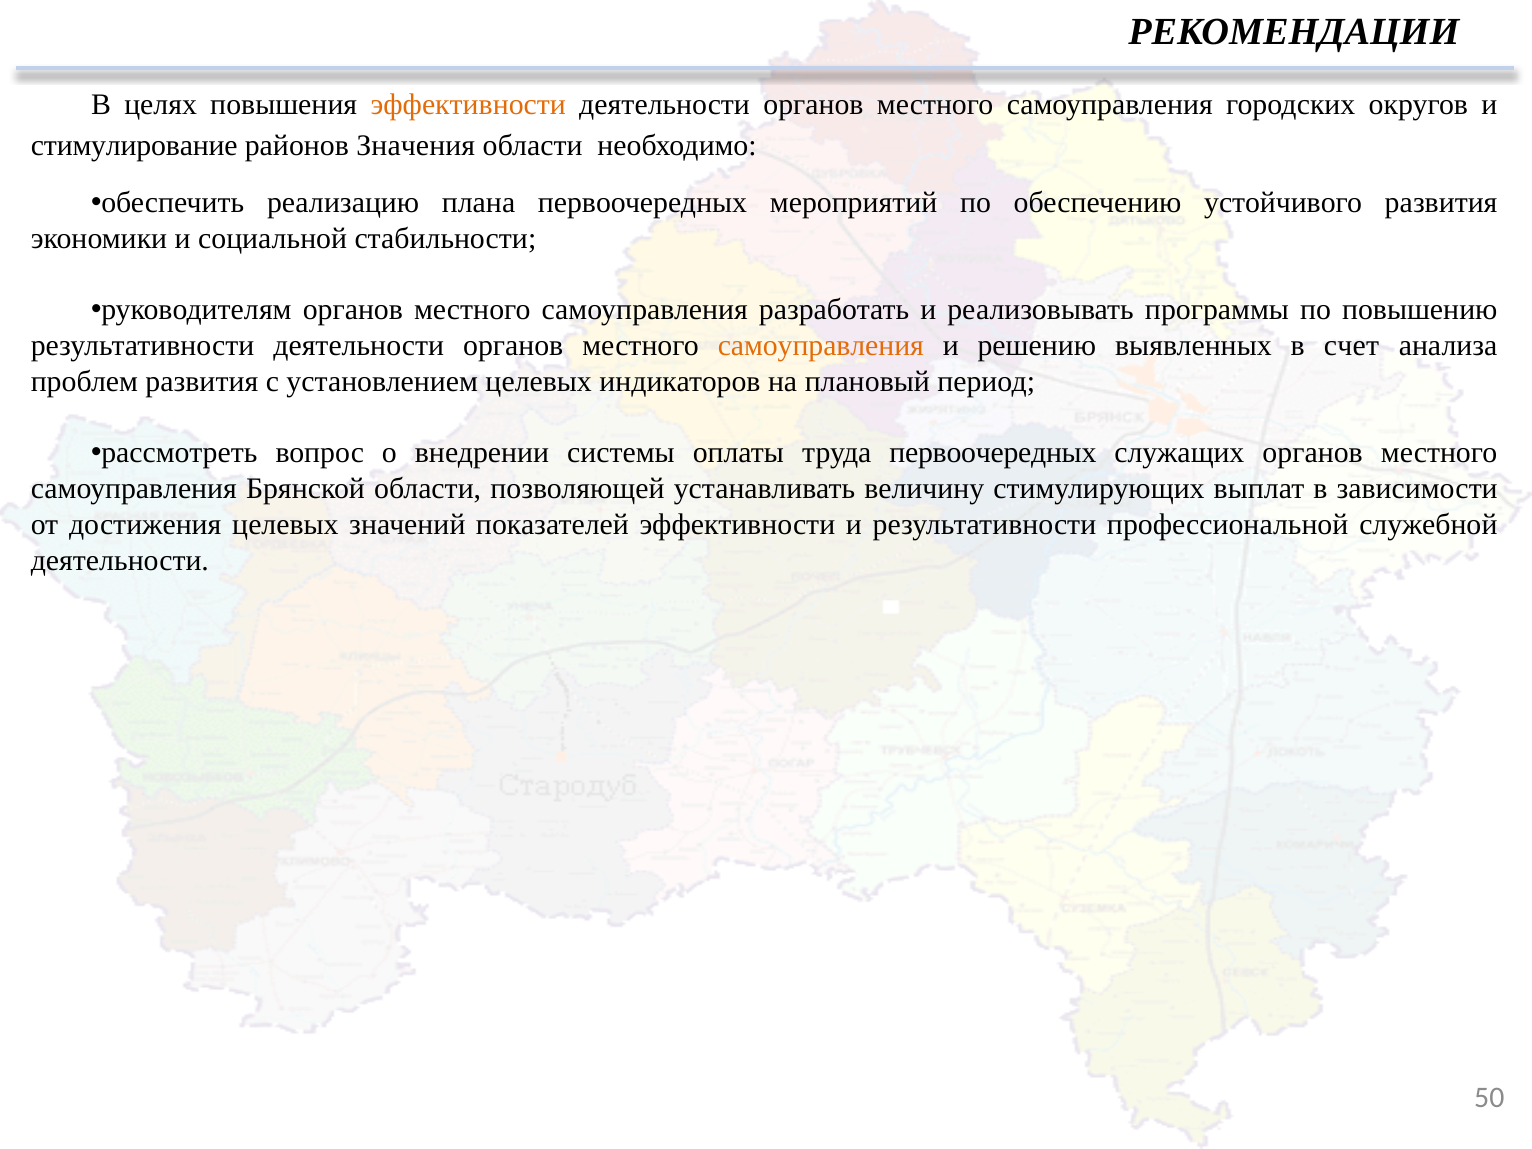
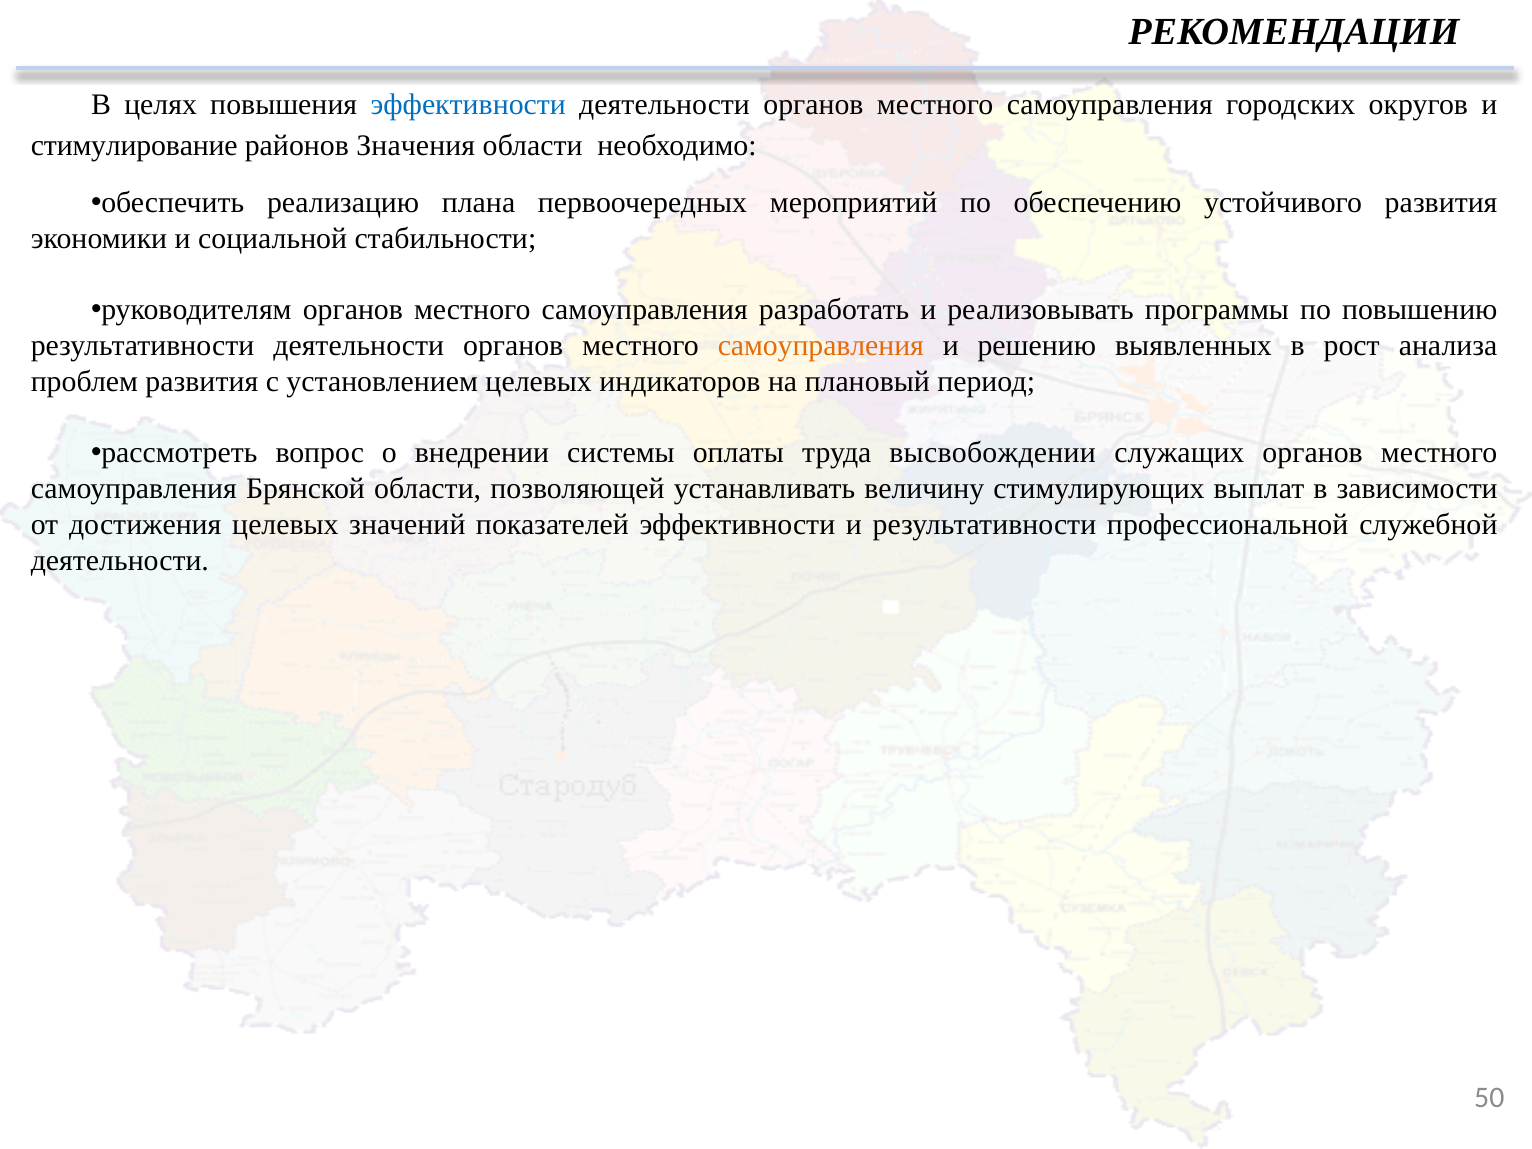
эффективности colour: orange -> blue (468, 105)
счет: счет -> рост (1352, 346)
труда первоочередных: первоочередных -> высвобождении (993, 453)
